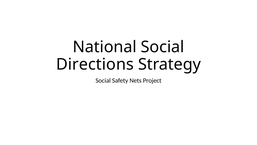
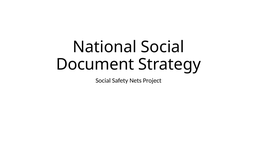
Directions: Directions -> Document (95, 64)
